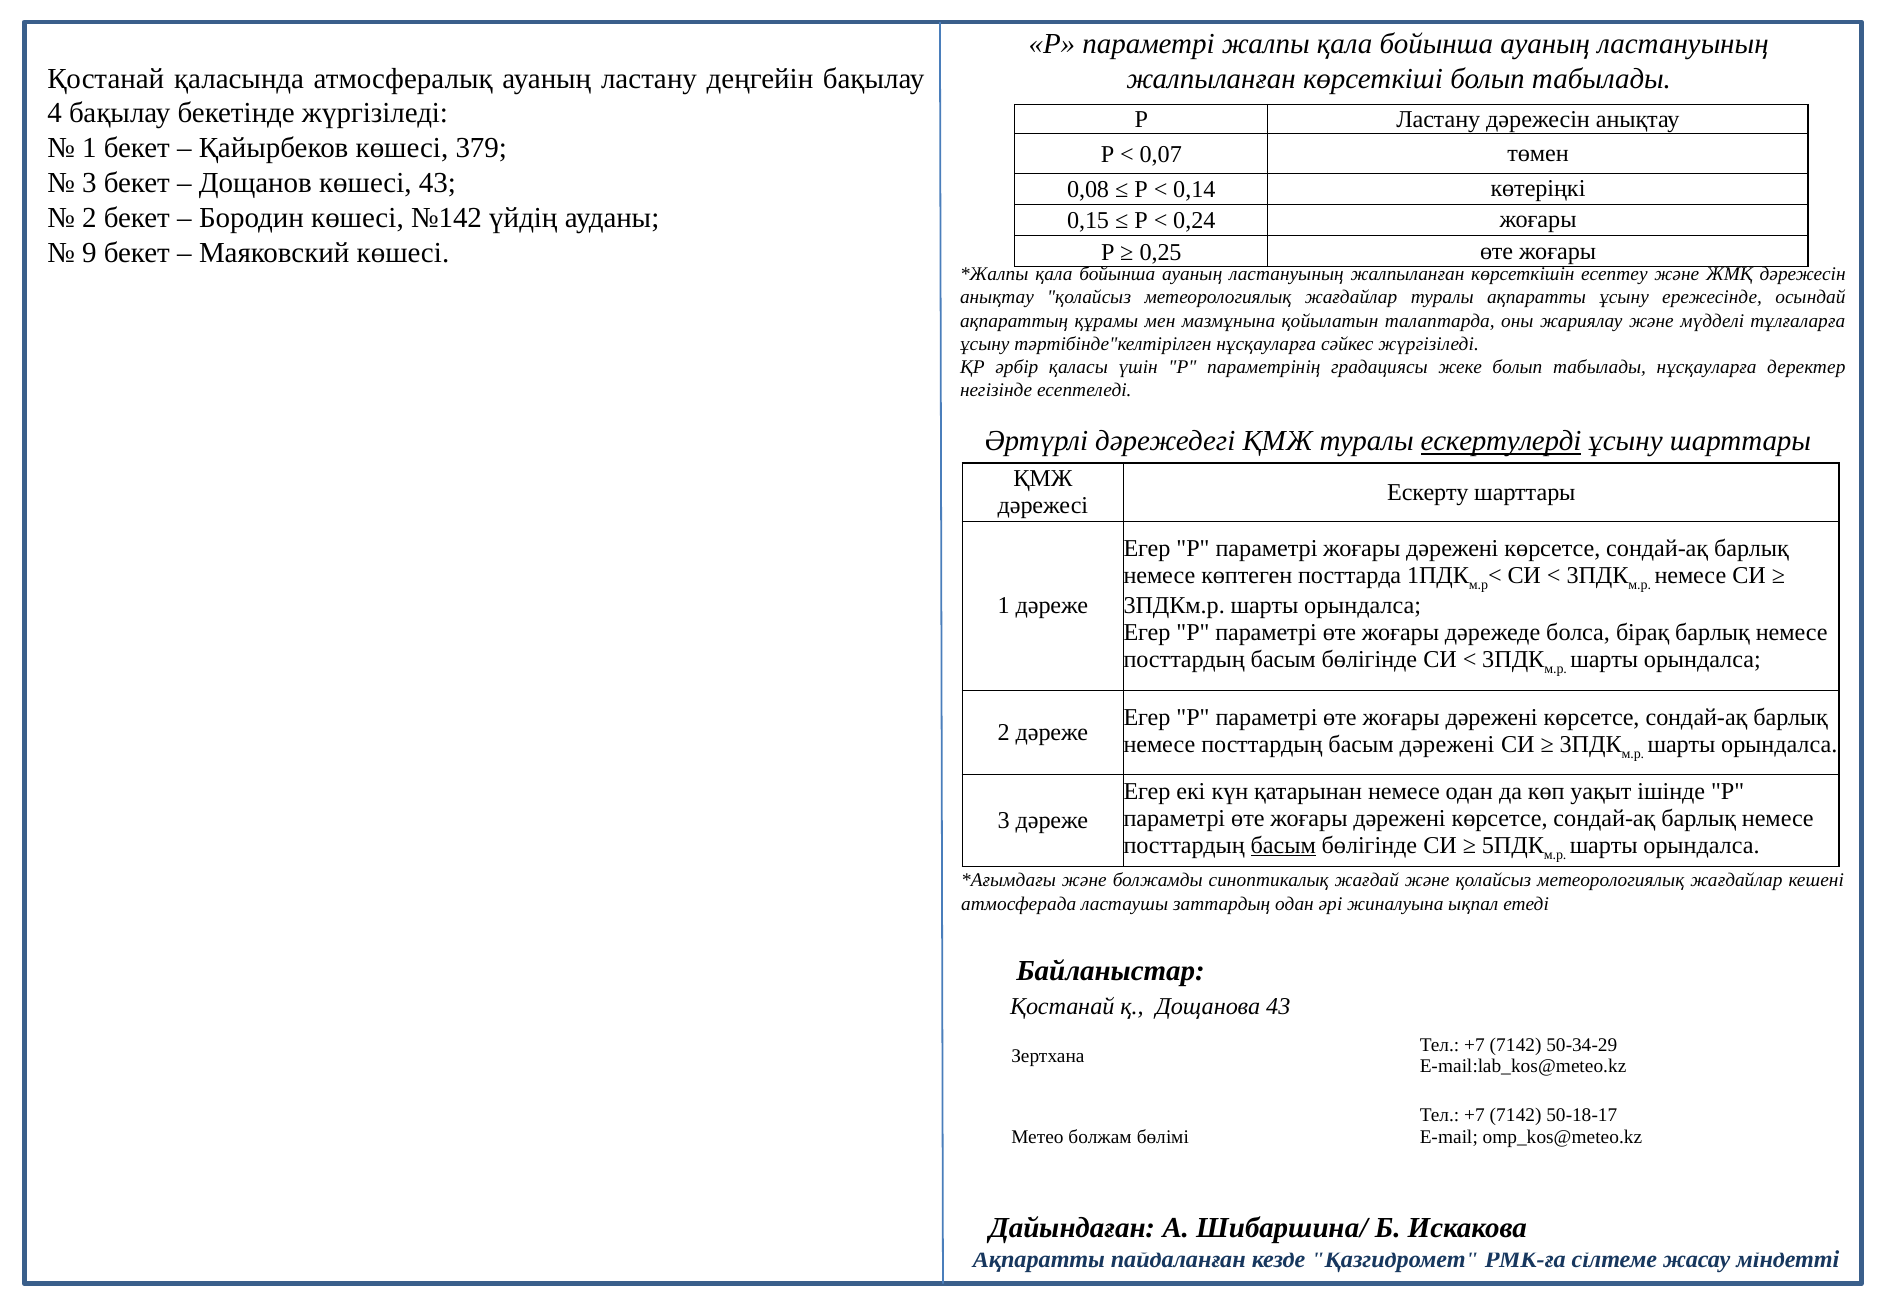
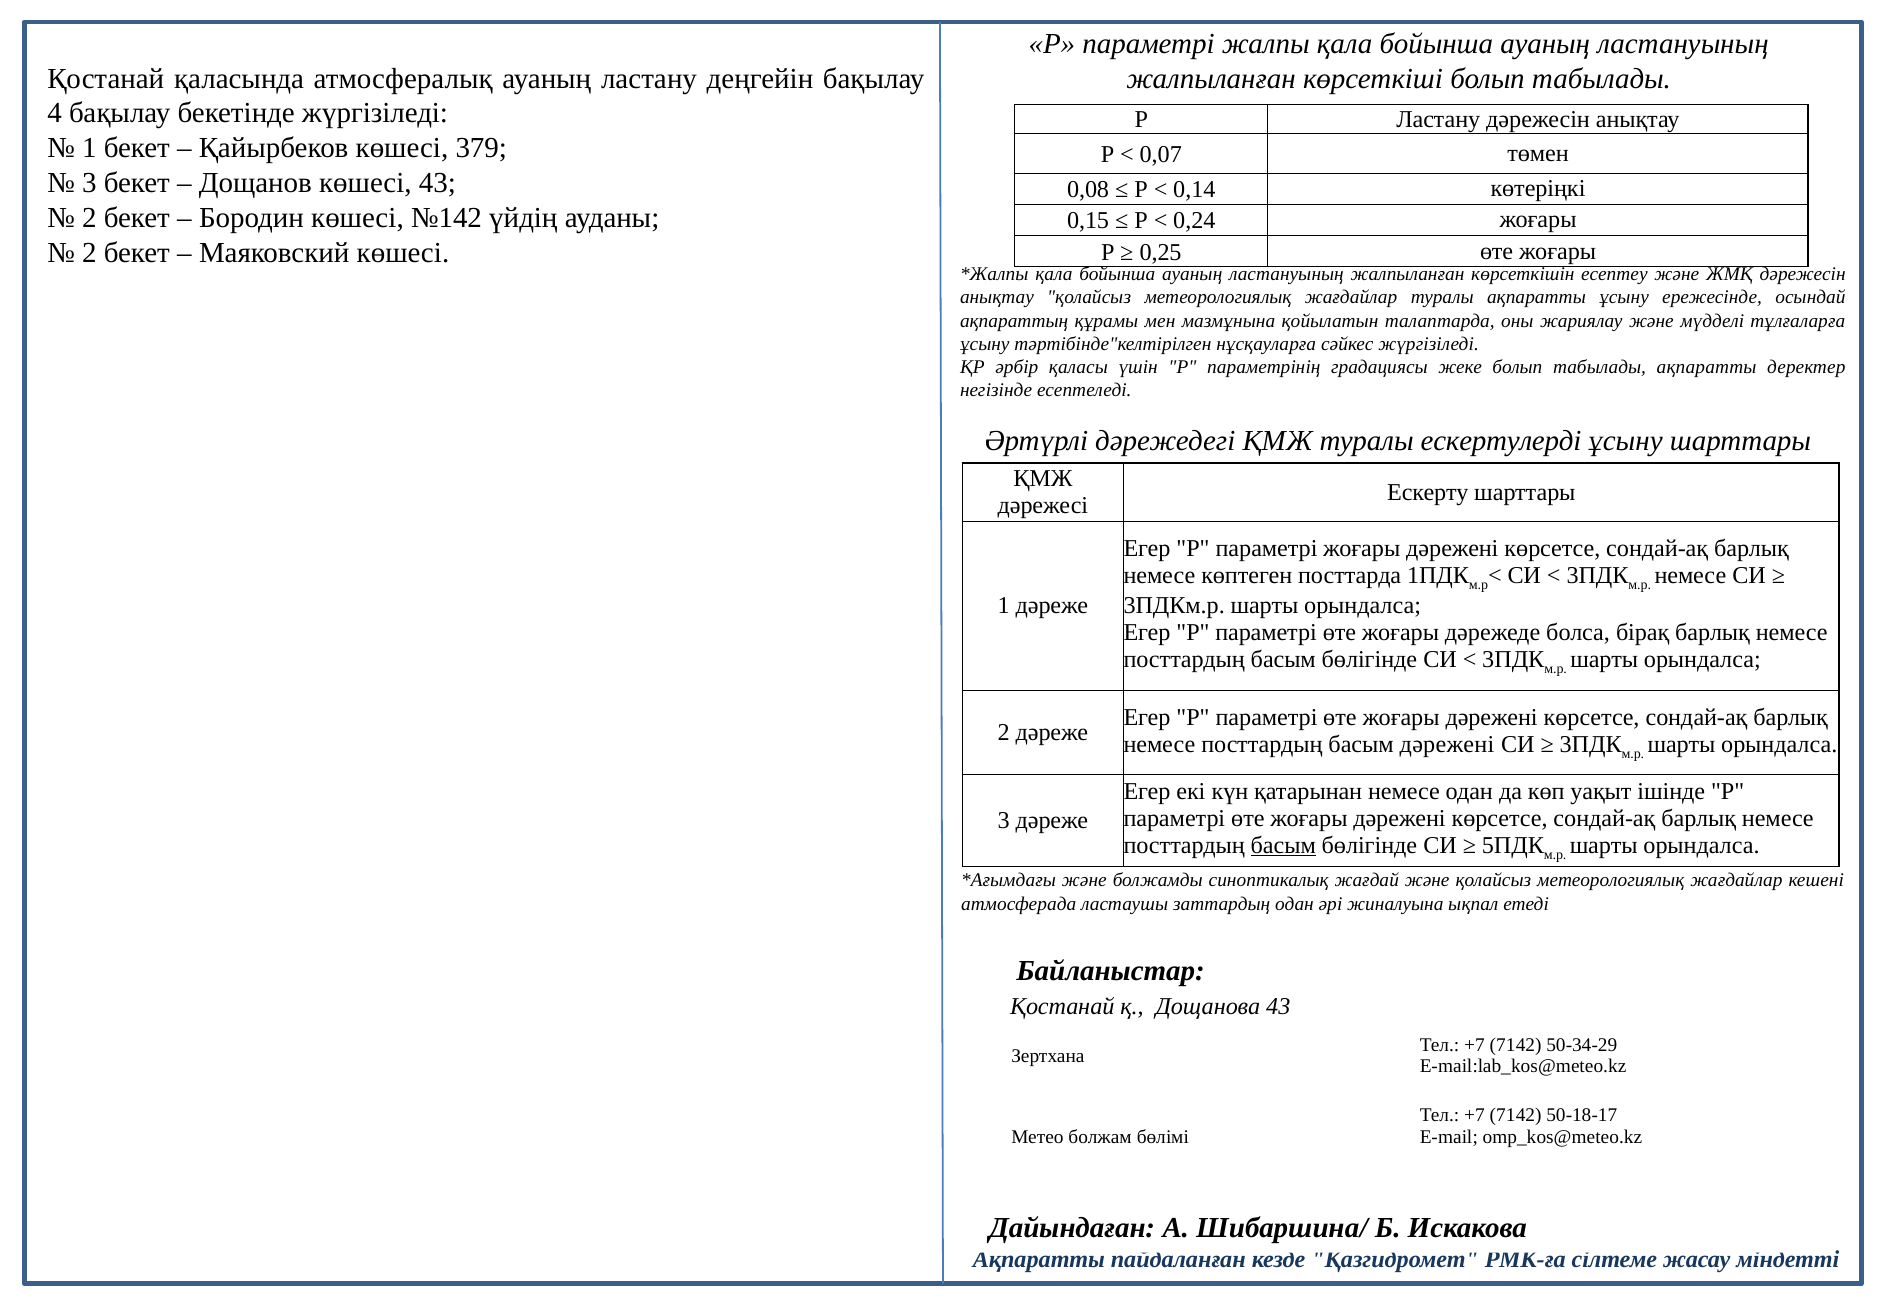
9: 9 -> 2 (89, 253)
табылады нұсқауларға: нұсқауларға -> ақпаратты (1707, 367)
ескертулерді underline: present -> none (1501, 441)
